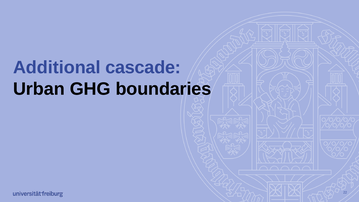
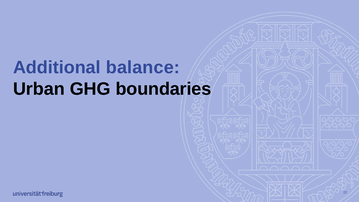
cascade: cascade -> balance (143, 67)
